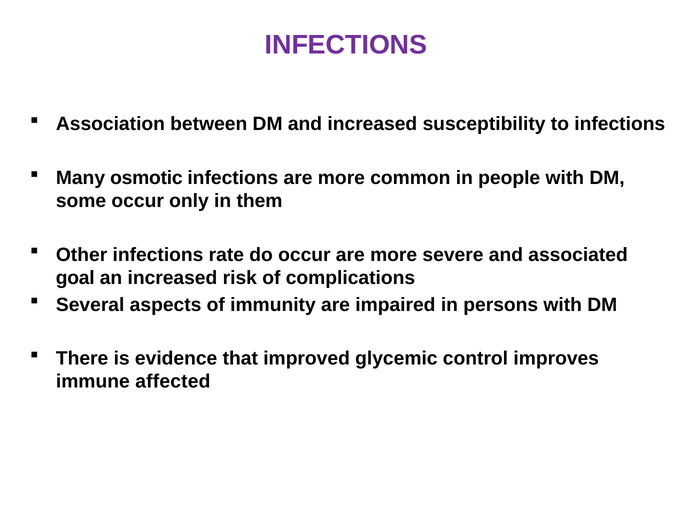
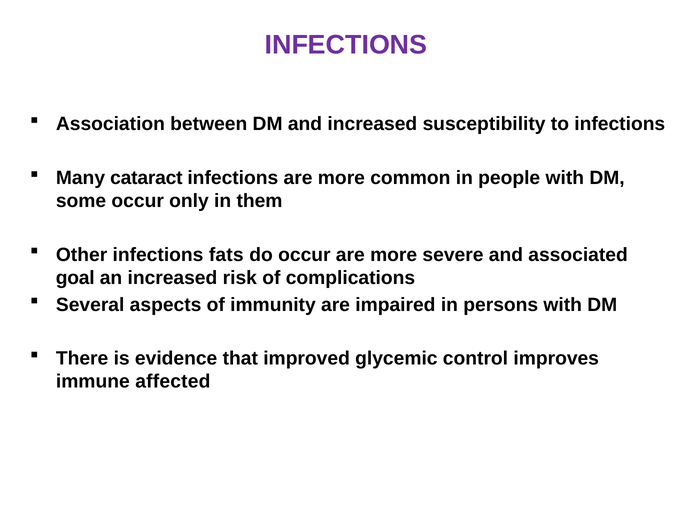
osmotic: osmotic -> cataract (146, 178)
rate: rate -> fats (226, 255)
